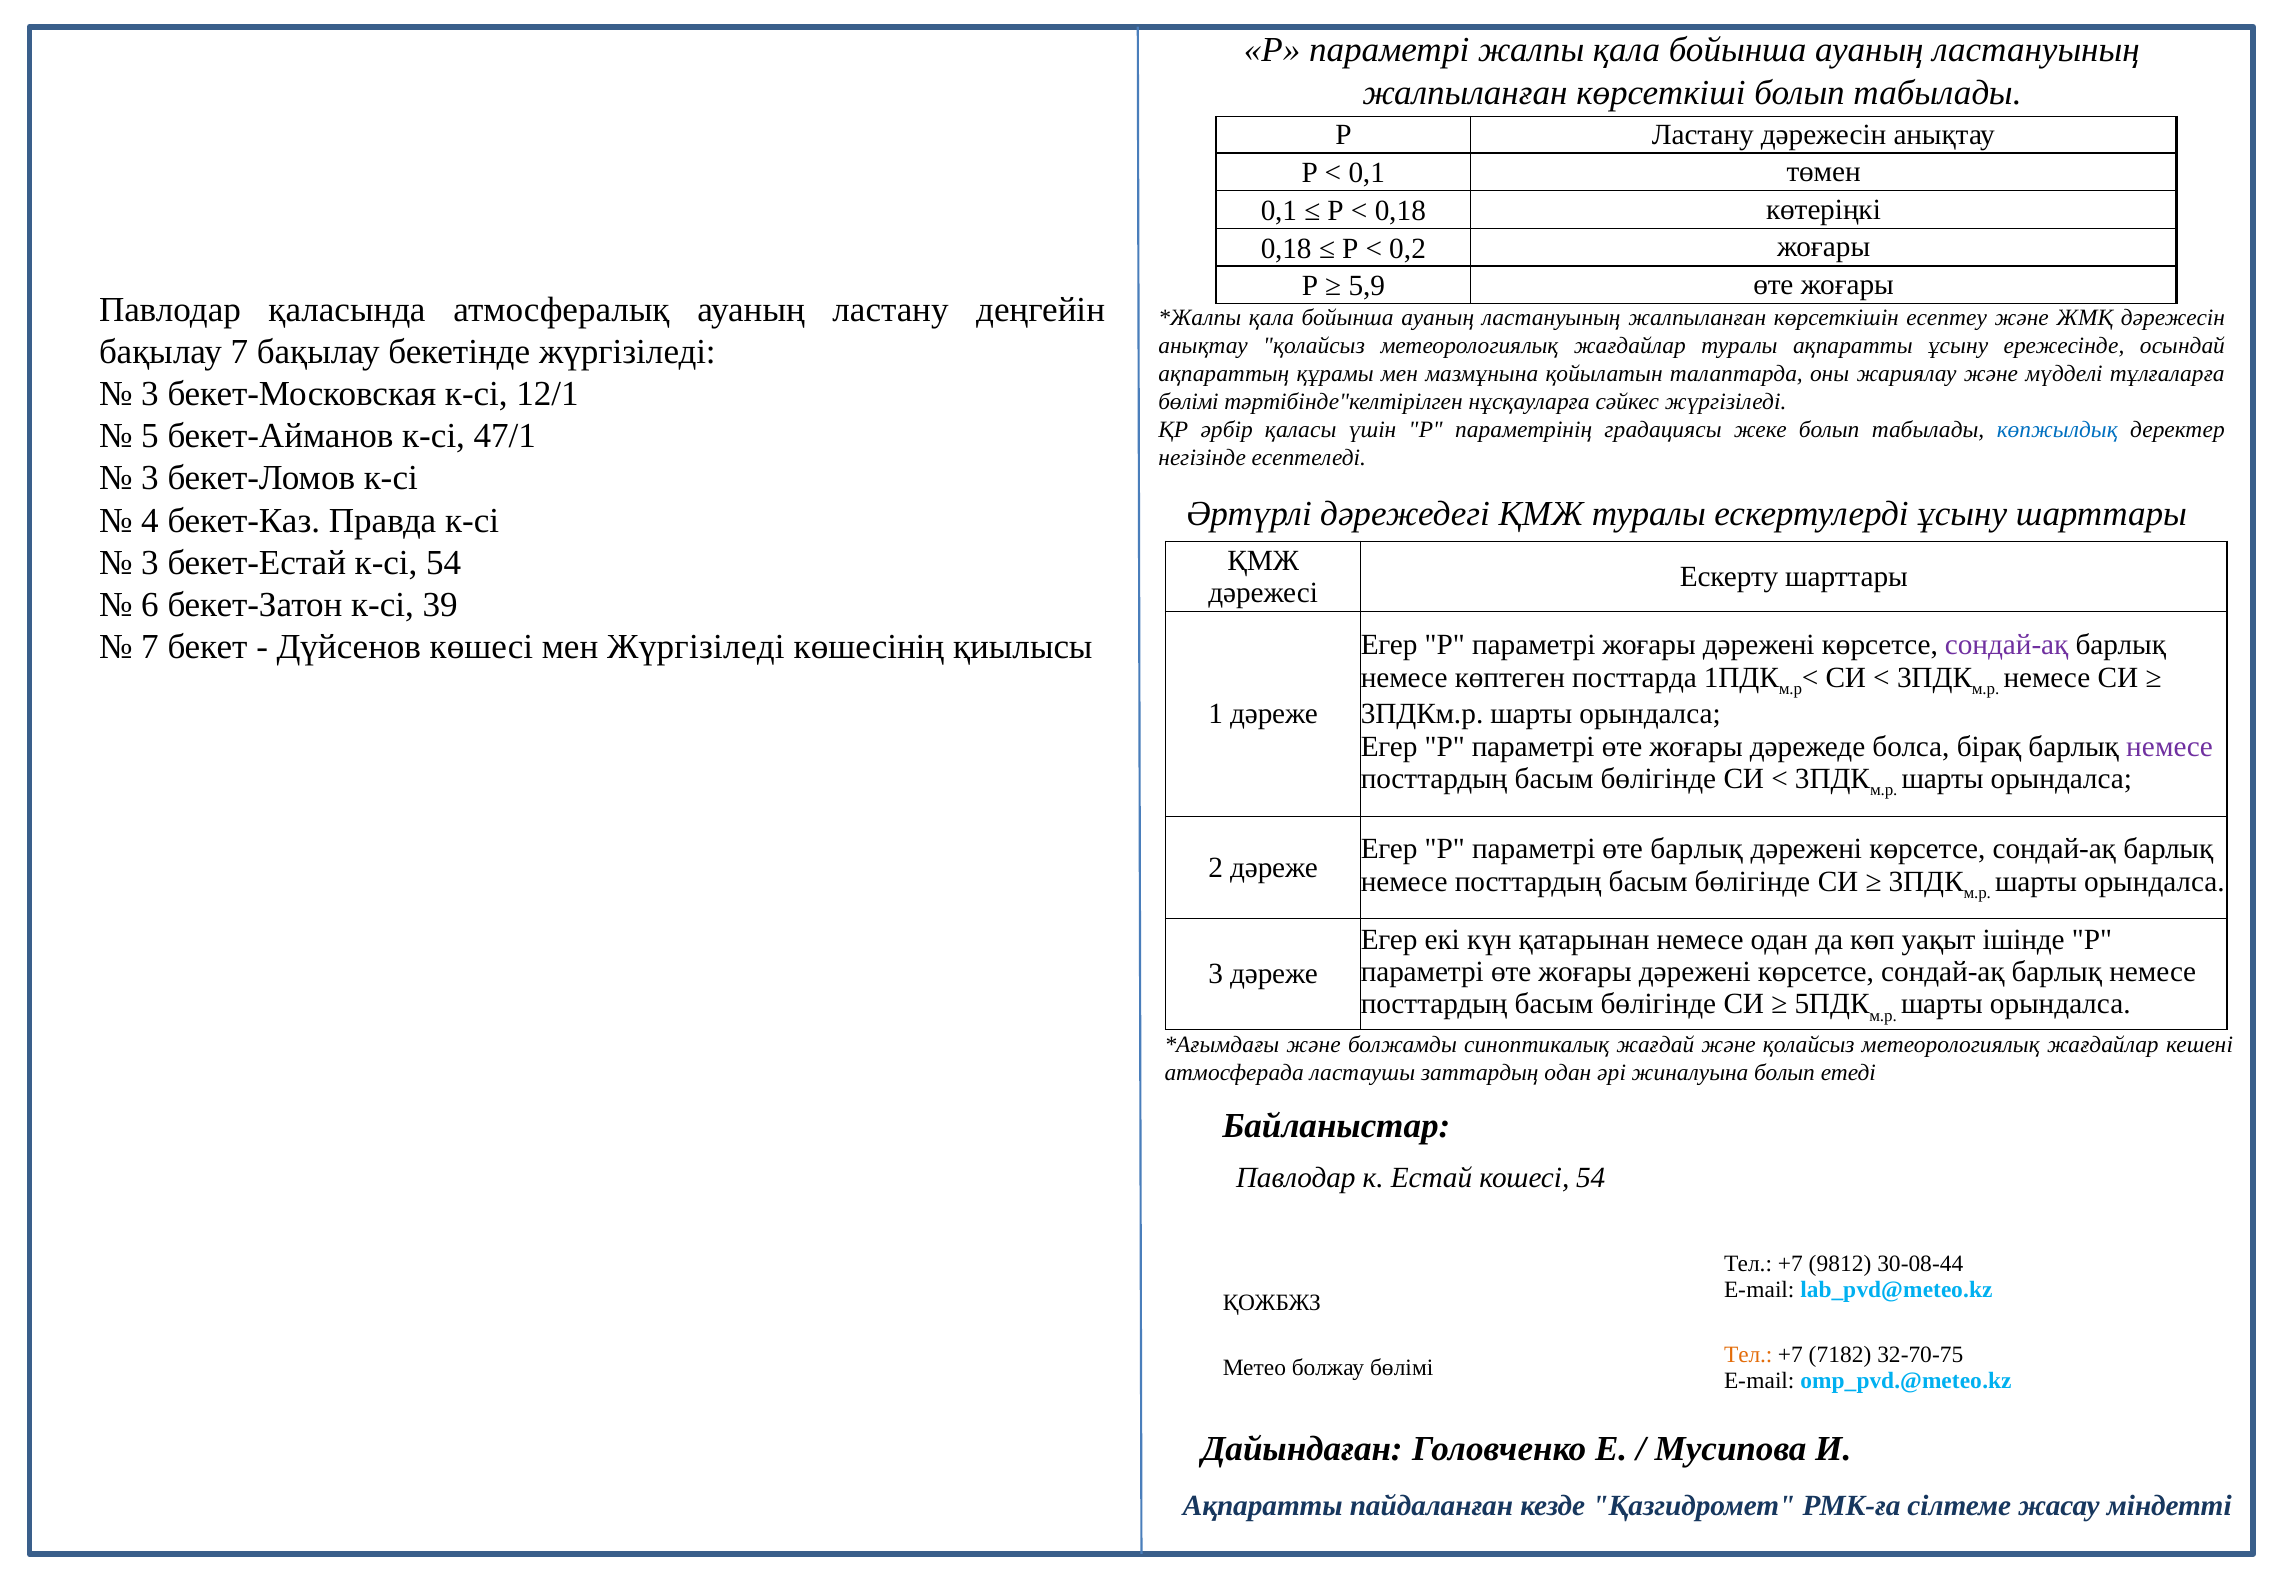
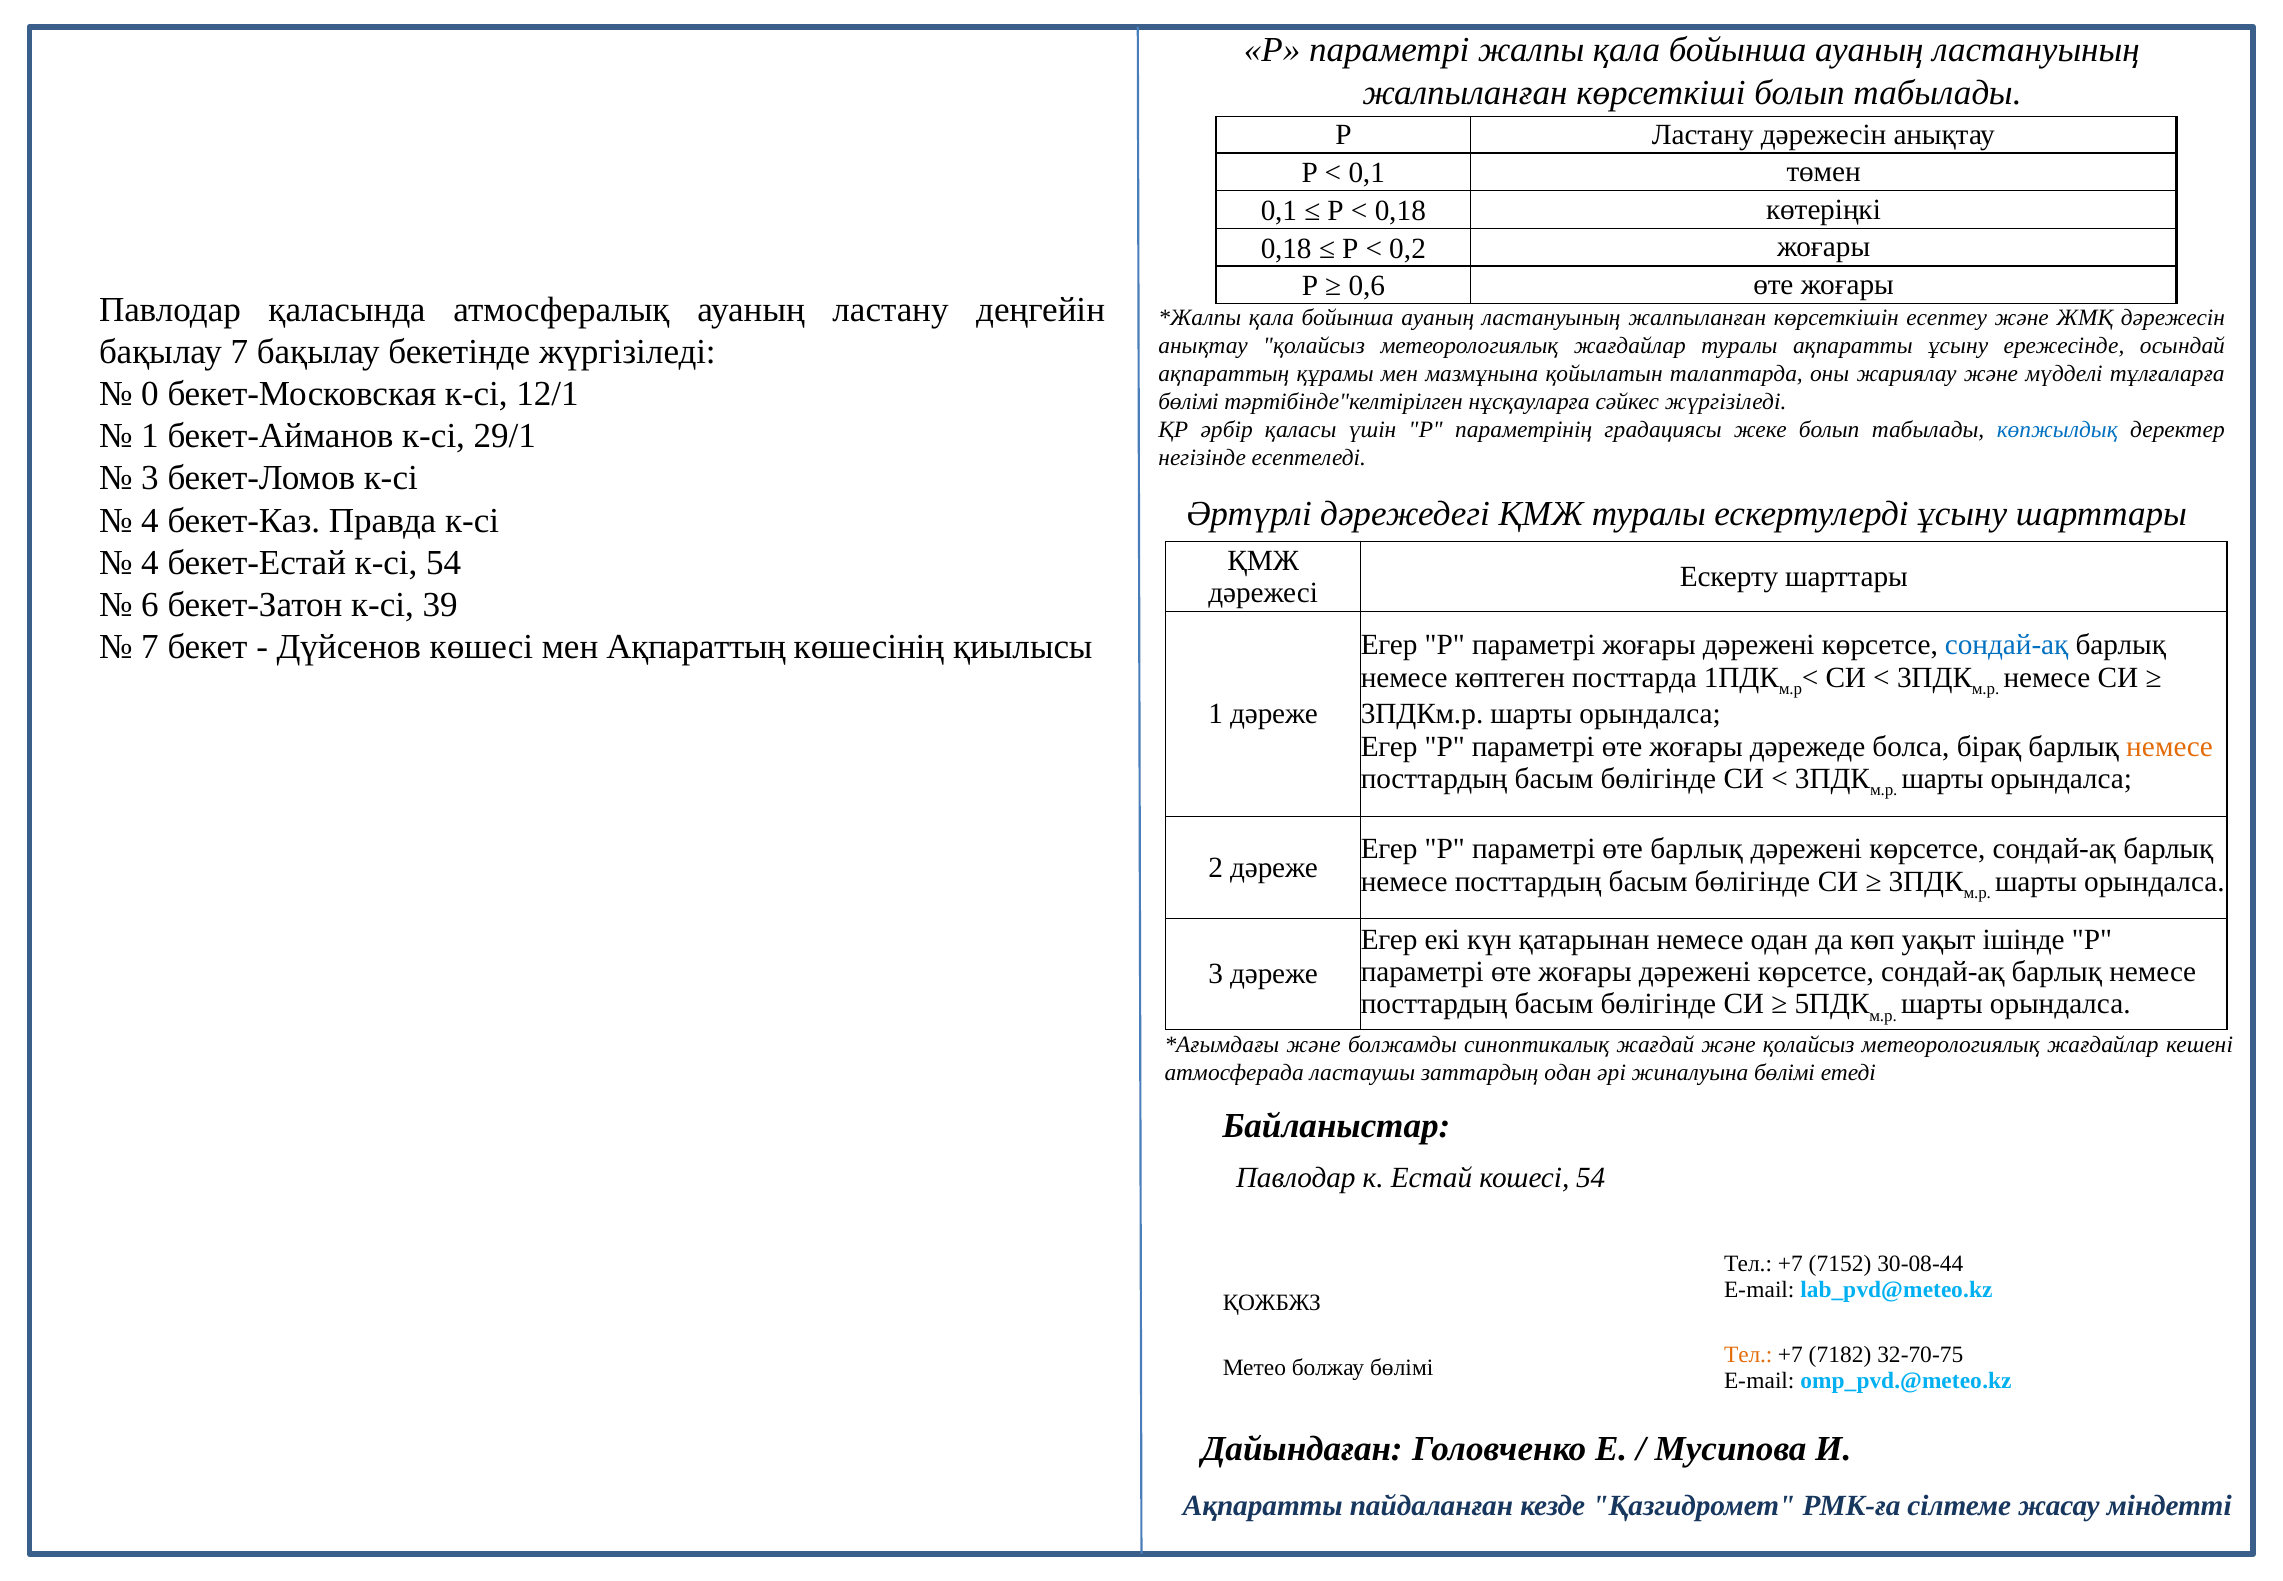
5,9: 5,9 -> 0,6 (1367, 286)
3: 3 -> 0 (150, 394)
5: 5 -> 1 (150, 436)
47/1: 47/1 -> 29/1 (505, 436)
3: 3 -> 4 (150, 562)
мен Жүргізіледі: Жүргізіледі -> Ақпараттың (696, 647)
сондай-ақ colour: purple -> blue (2007, 645)
немесе colour: purple -> orange (2170, 746)
жиналуына болып: болып -> бөлімі (1785, 1072)
9812: 9812 -> 7152 (1840, 1263)
